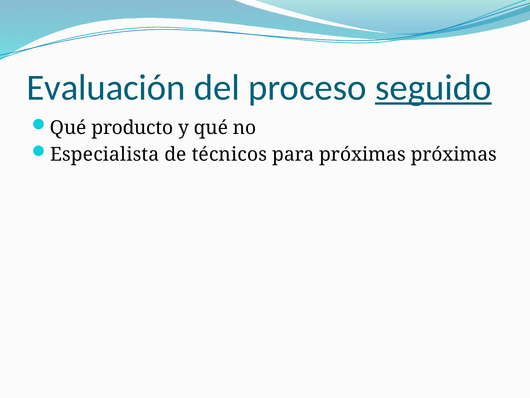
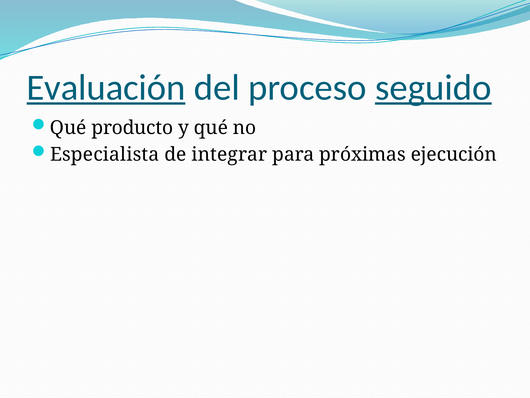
Evaluación underline: none -> present (106, 88)
técnicos: técnicos -> integrar (229, 154)
próximas próximas: próximas -> ejecución (454, 154)
